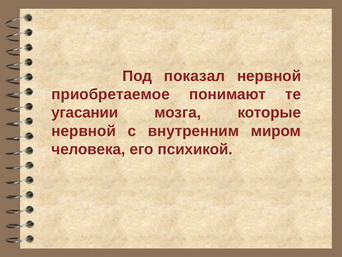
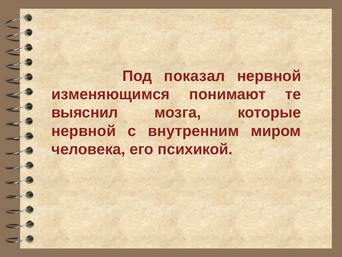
приобретаемое: приобретаемое -> изменяющимся (111, 94)
угасании: угасании -> выяснил (85, 112)
